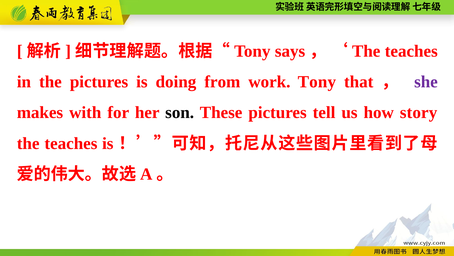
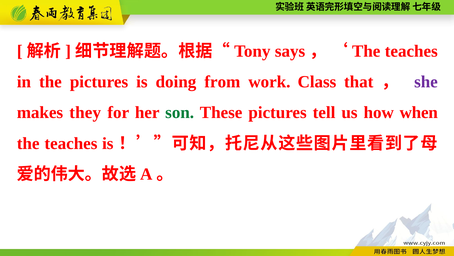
work Tony: Tony -> Class (317, 82)
with: with -> they (85, 112)
son colour: black -> green (180, 112)
story: story -> when (419, 112)
